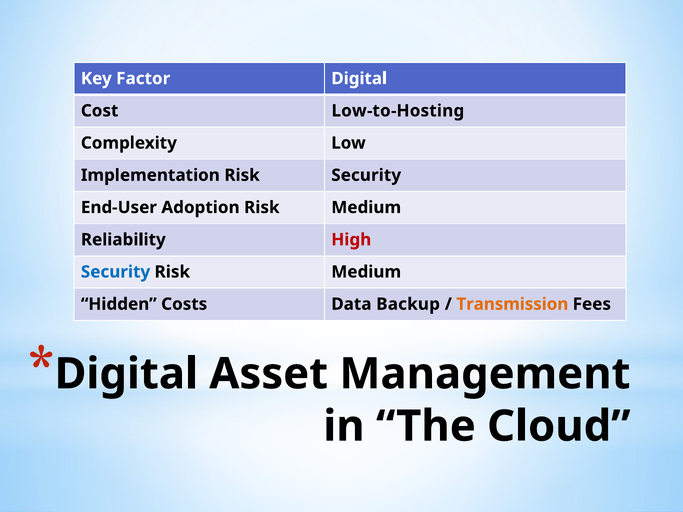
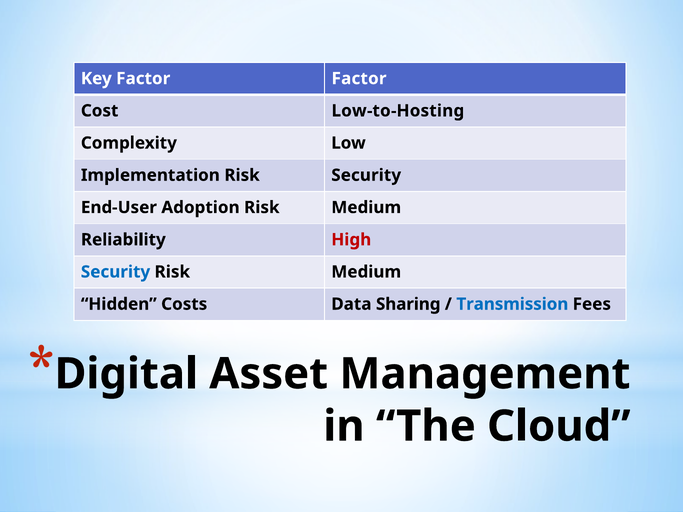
Factor Digital: Digital -> Factor (359, 79)
Backup: Backup -> Sharing (408, 304)
Transmission colour: orange -> blue (512, 304)
